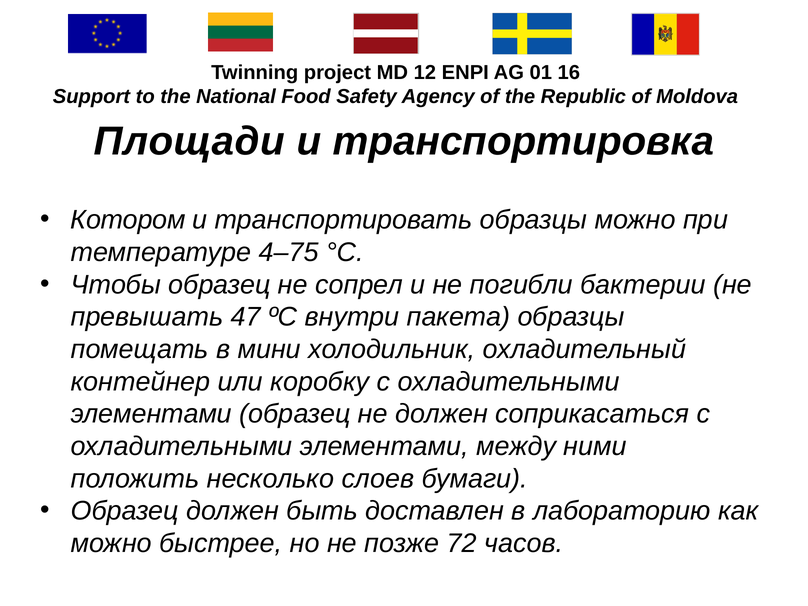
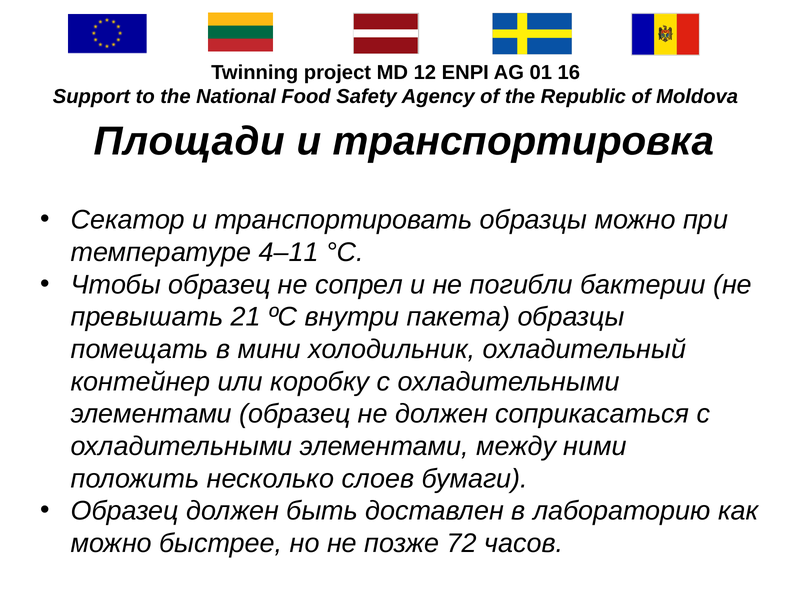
Котором: Котором -> Секатор (128, 220)
4–75: 4–75 -> 4–11 (289, 252)
47: 47 -> 21 (246, 317)
